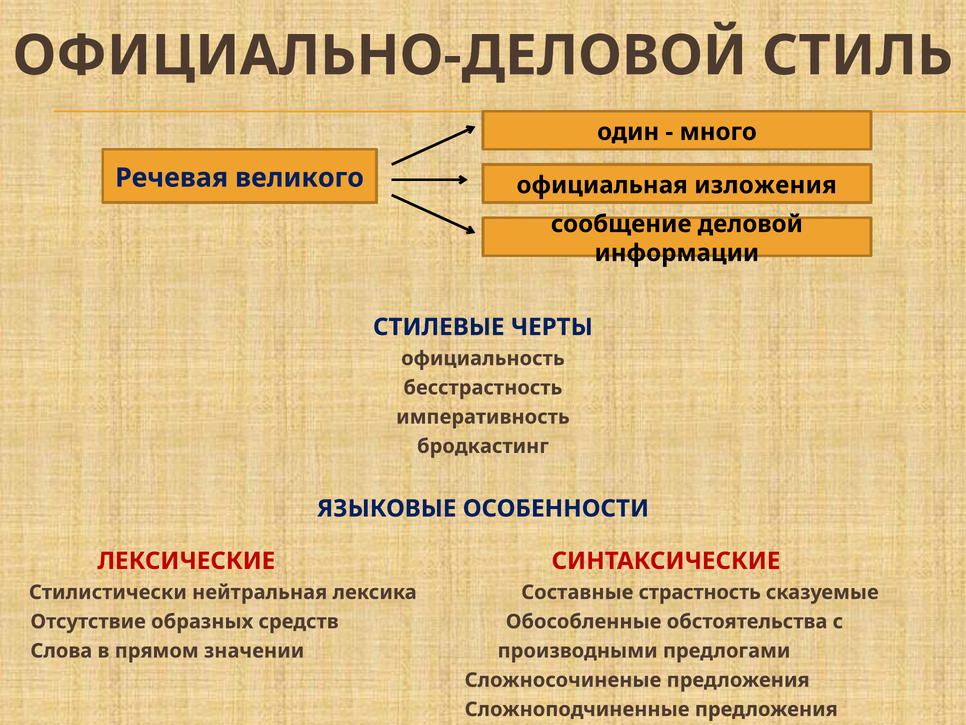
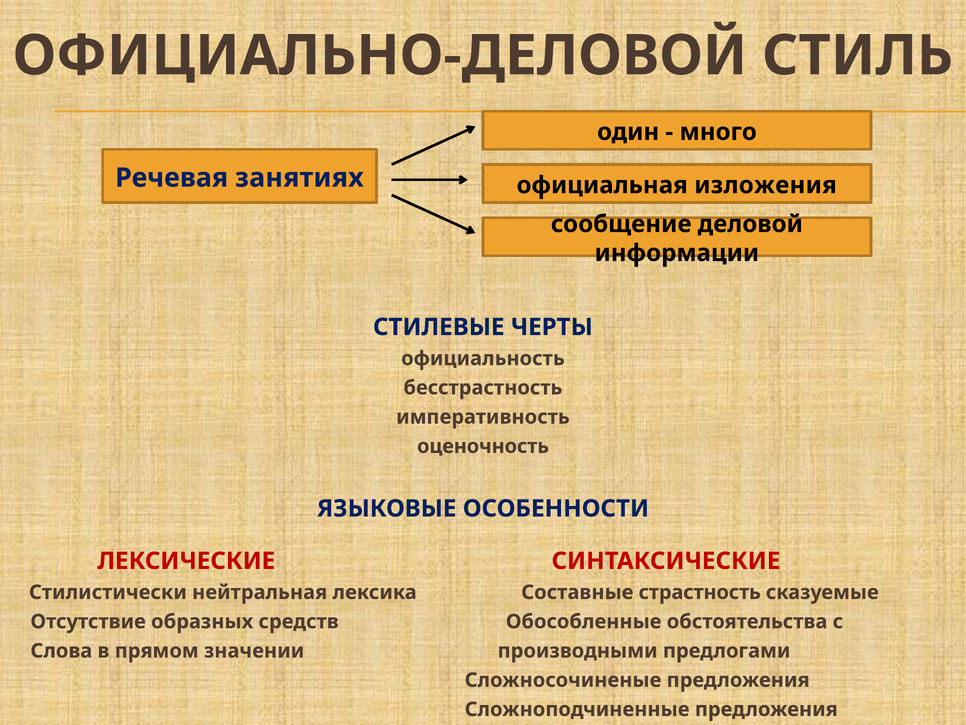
великого: великого -> занятиях (299, 178)
бродкастинг: бродкастинг -> оценочность (483, 446)
